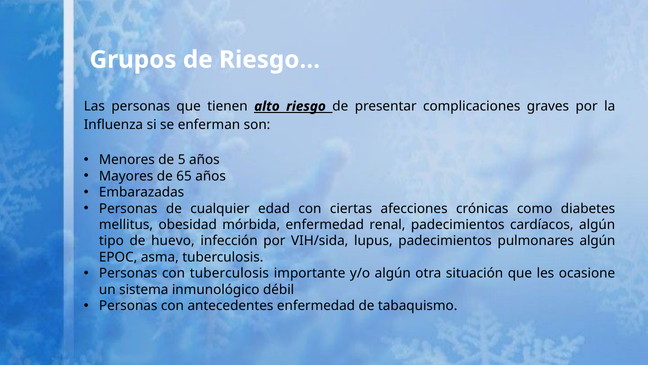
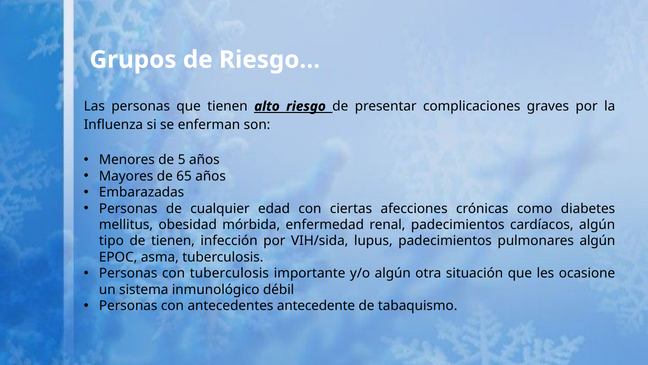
de huevo: huevo -> tienen (173, 241)
antecedentes enfermedad: enfermedad -> antecedente (316, 306)
